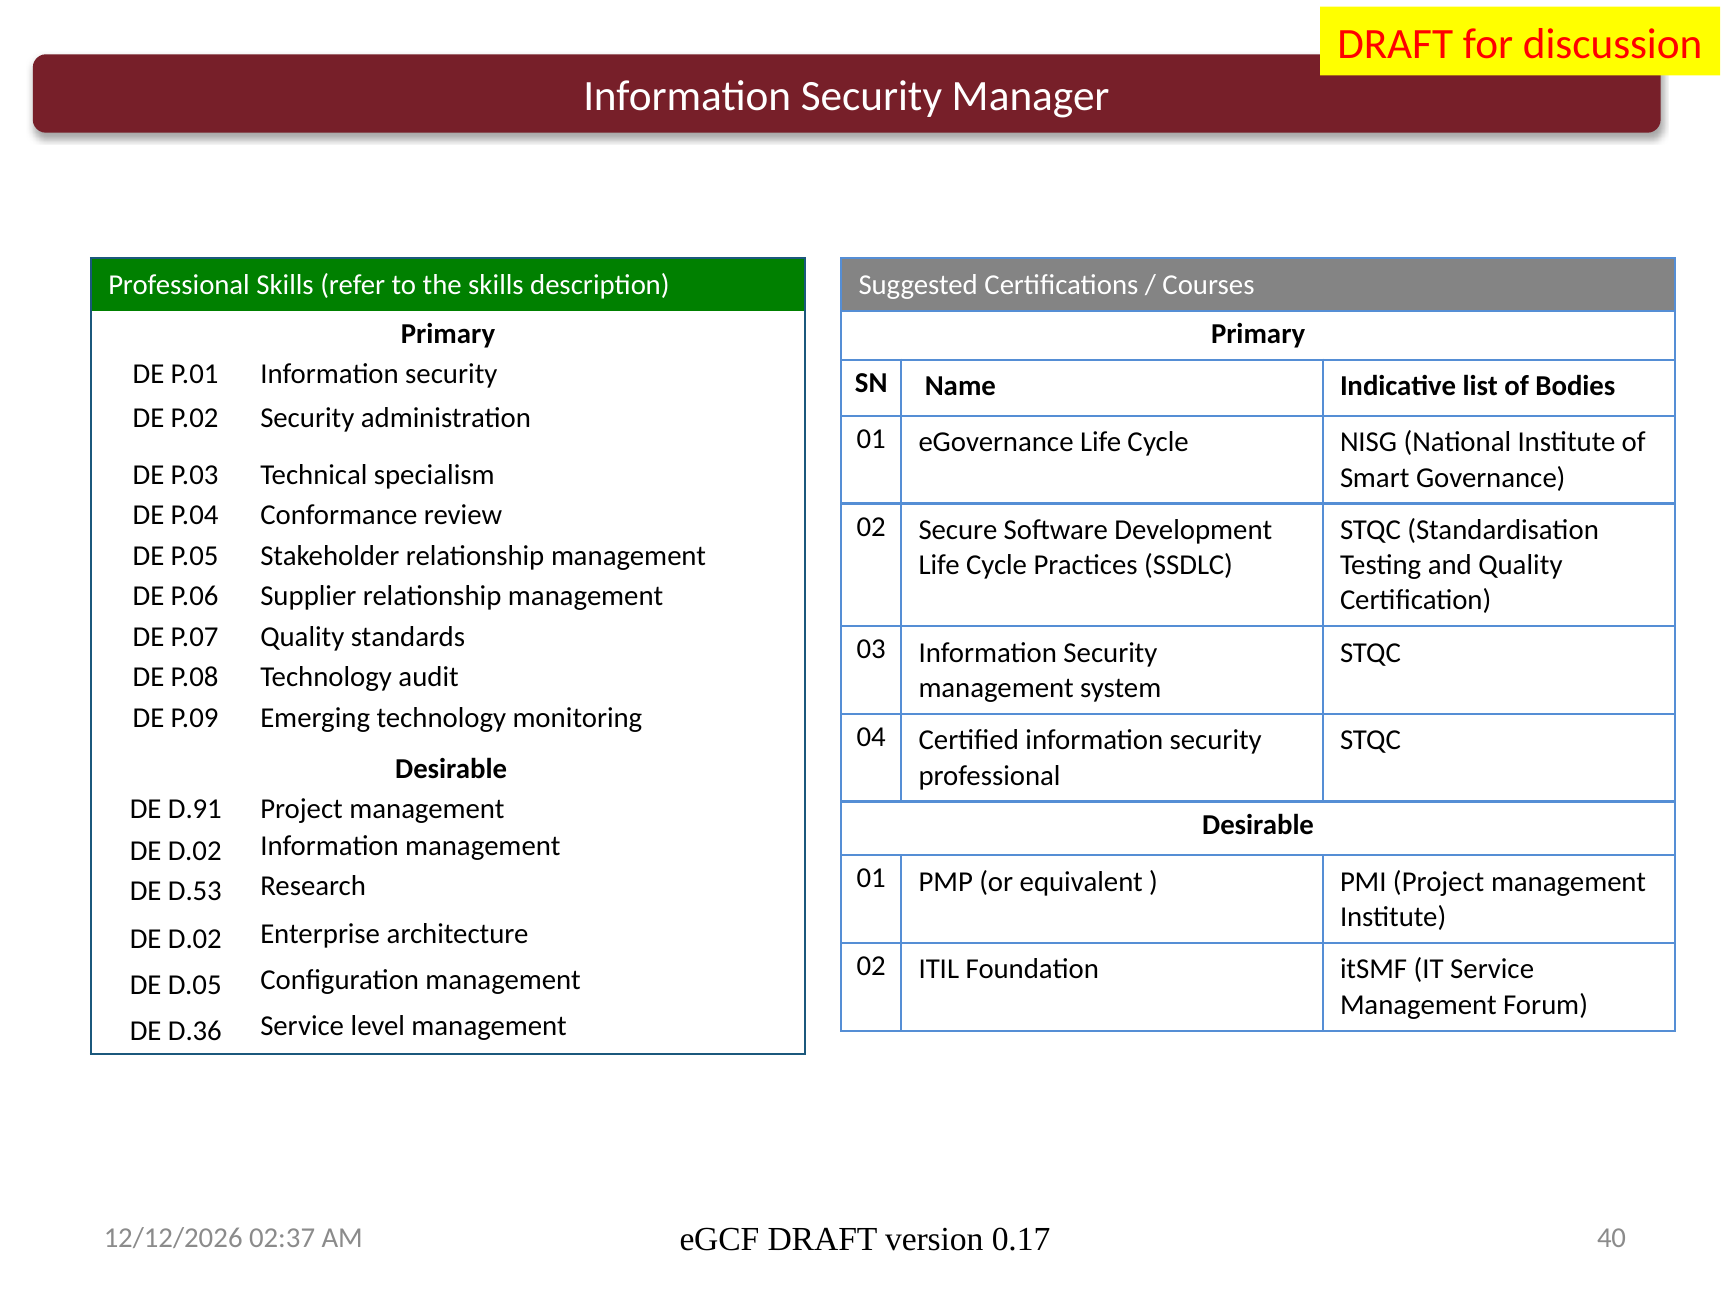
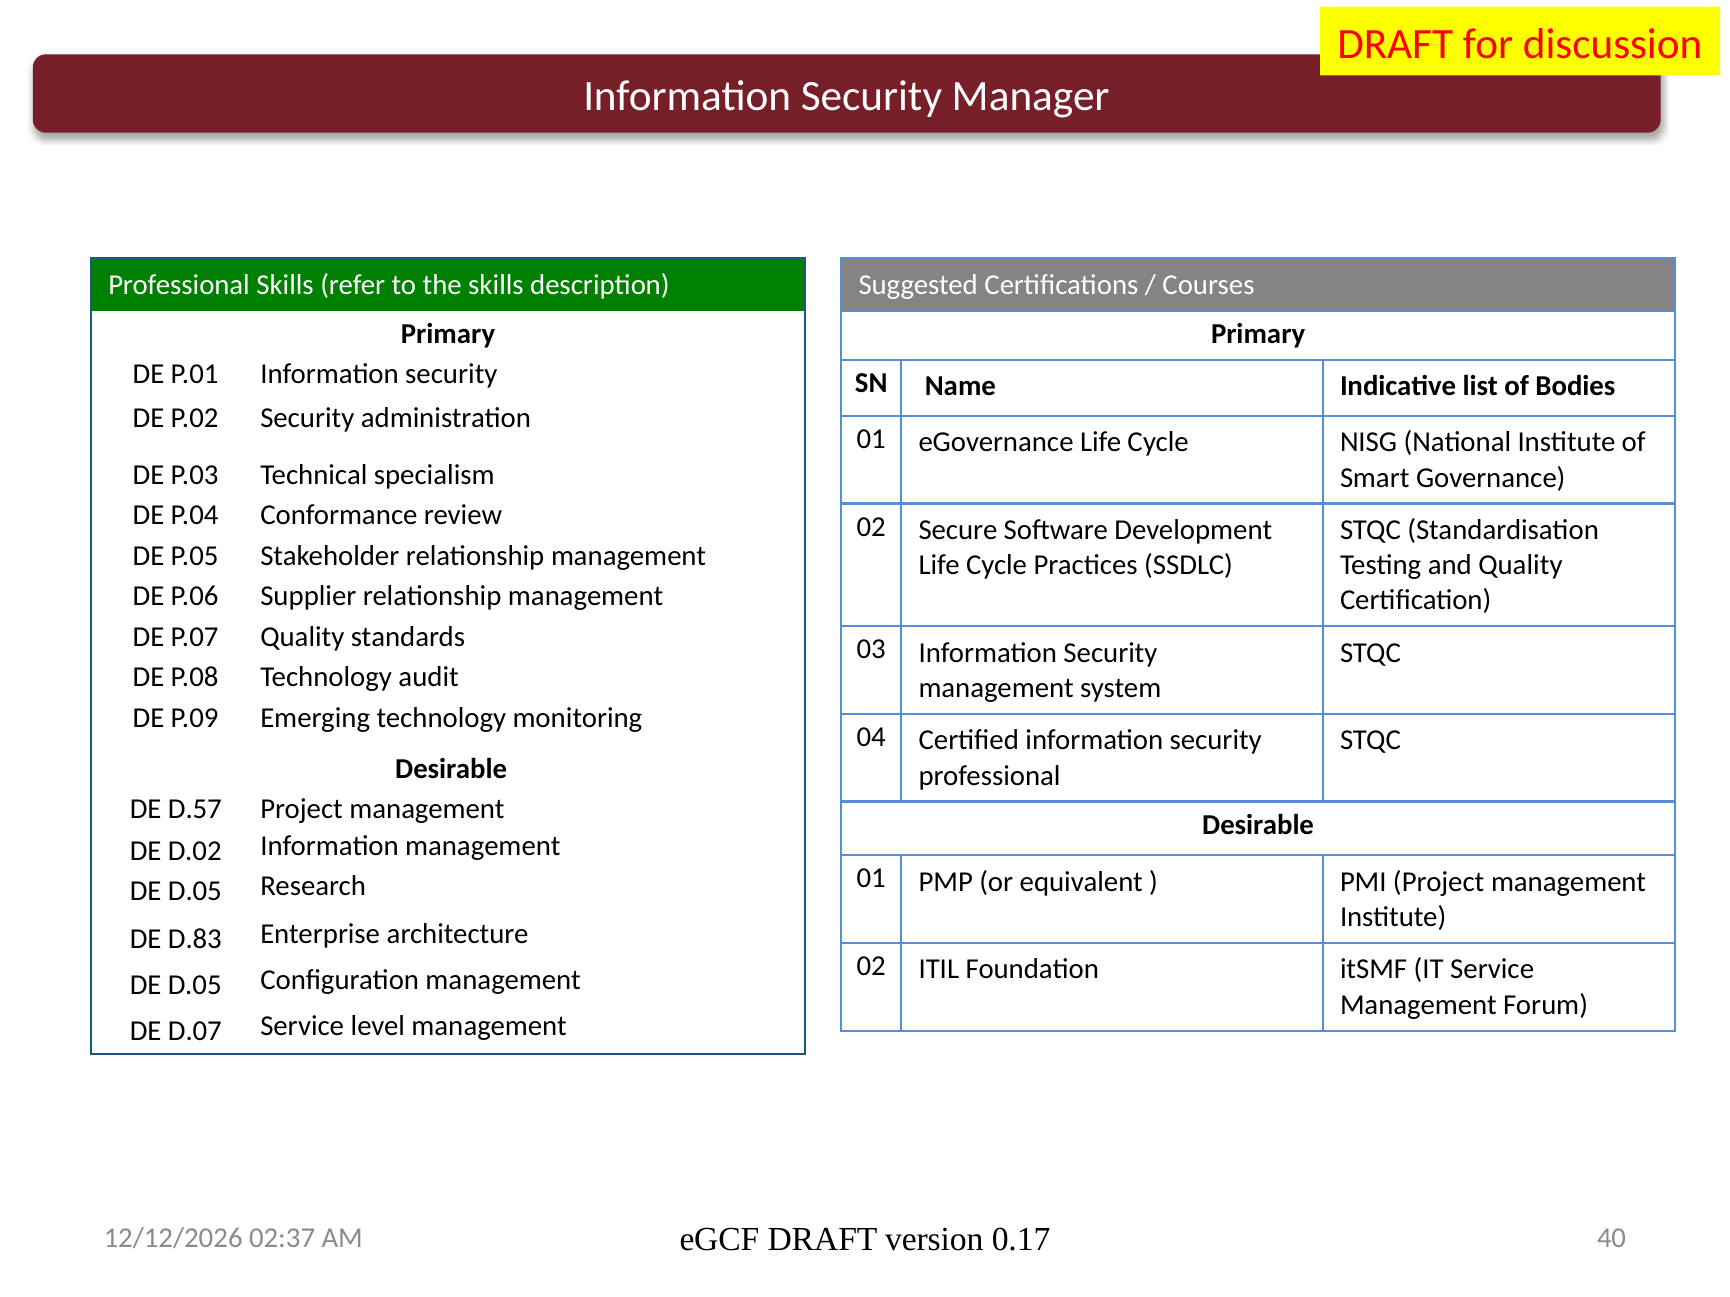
D.91: D.91 -> D.57 (195, 810)
D.53: D.53 -> D.05 (195, 892)
D.02: D.02 -> D.83 (195, 939)
D.36: D.36 -> D.07 (195, 1032)
